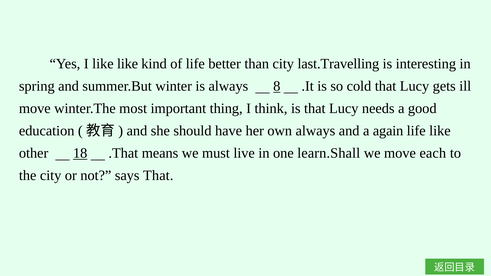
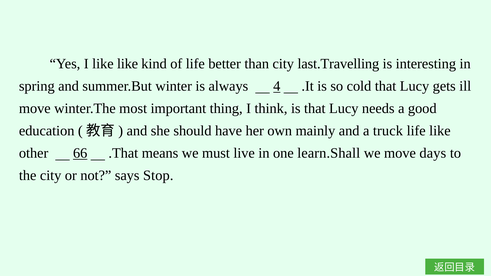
8: 8 -> 4 (277, 86)
own always: always -> mainly (315, 131)
again: again -> truck (388, 131)
18: 18 -> 66 (80, 153)
each: each -> days (433, 153)
says That: That -> Stop (158, 176)
